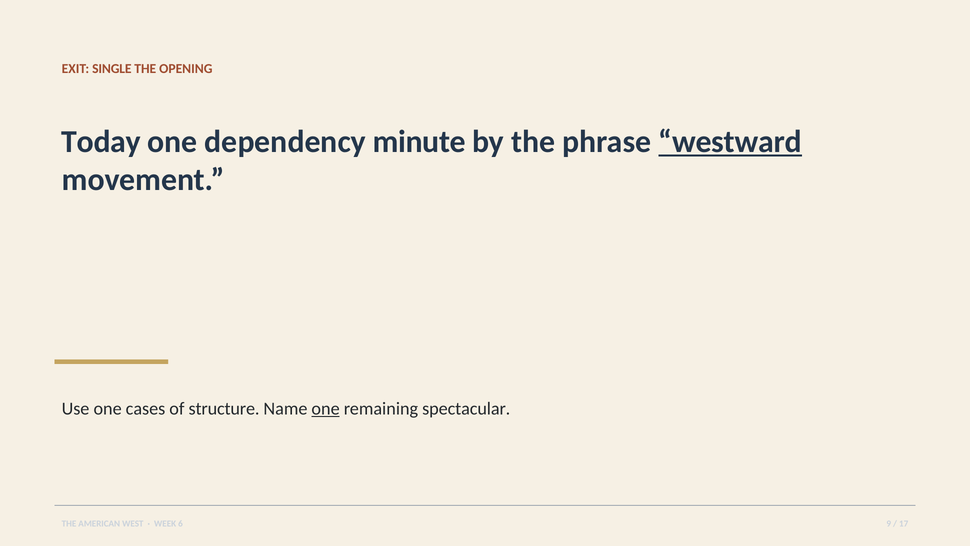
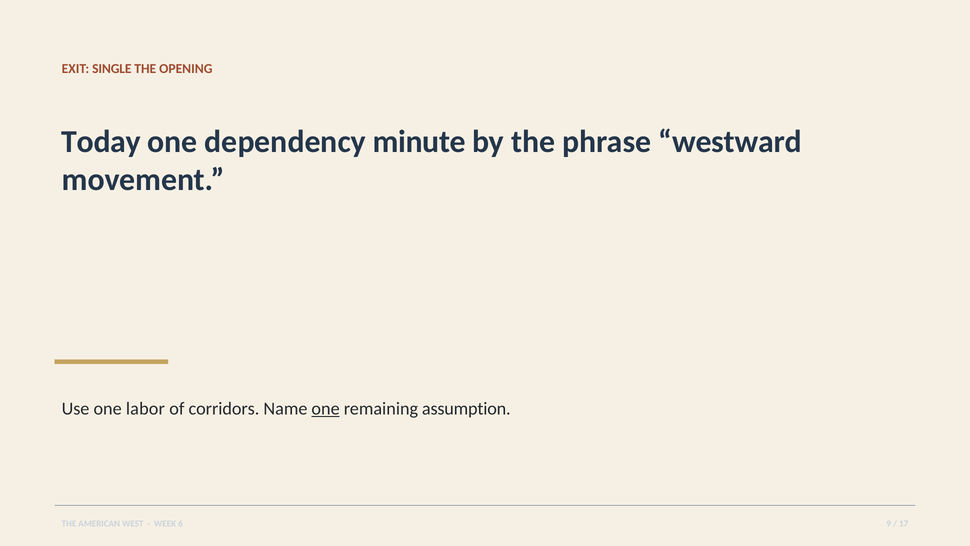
westward underline: present -> none (730, 142)
cases: cases -> labor (145, 408)
structure: structure -> corridors (224, 408)
spectacular: spectacular -> assumption (466, 408)
